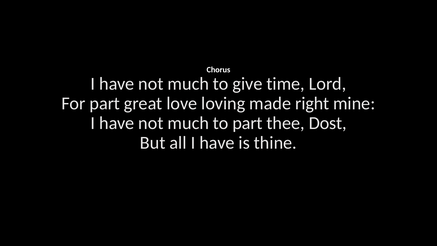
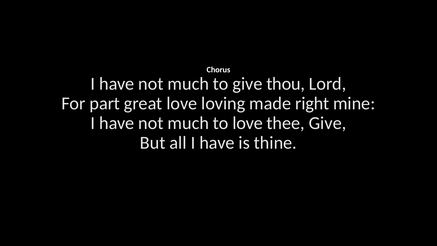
time: time -> thou (286, 84)
to part: part -> love (248, 123)
thee Dost: Dost -> Give (328, 123)
